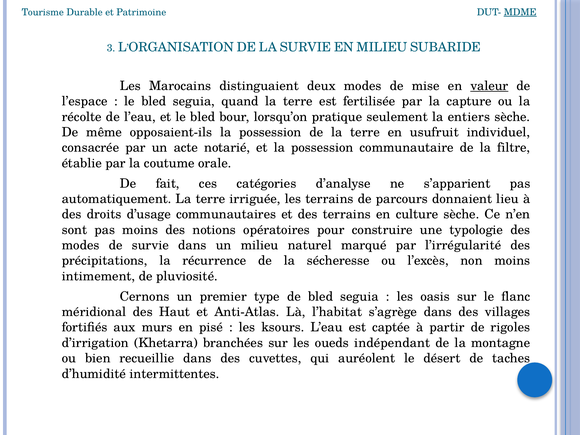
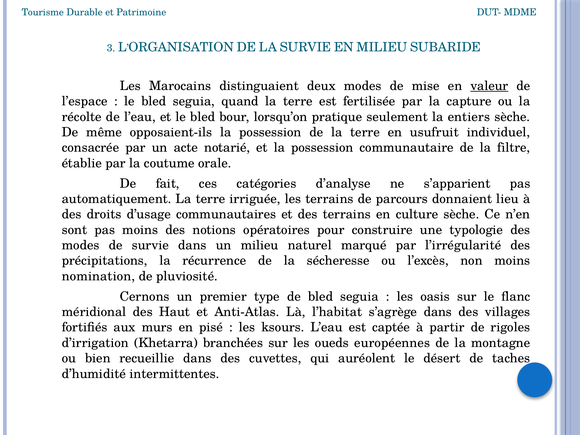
MDME underline: present -> none (520, 12)
intimement: intimement -> nomination (98, 276)
indépendant: indépendant -> européennes (392, 343)
